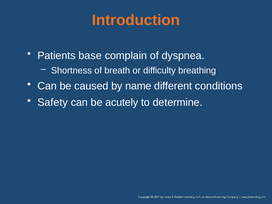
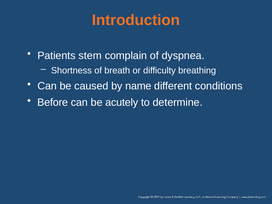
base: base -> stem (90, 56)
Safety: Safety -> Before (53, 102)
